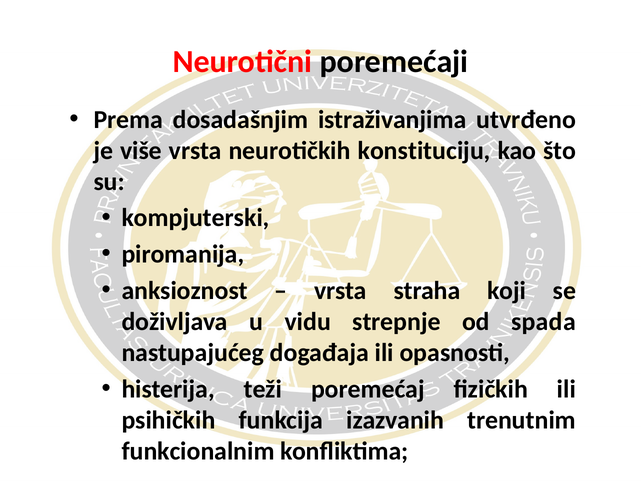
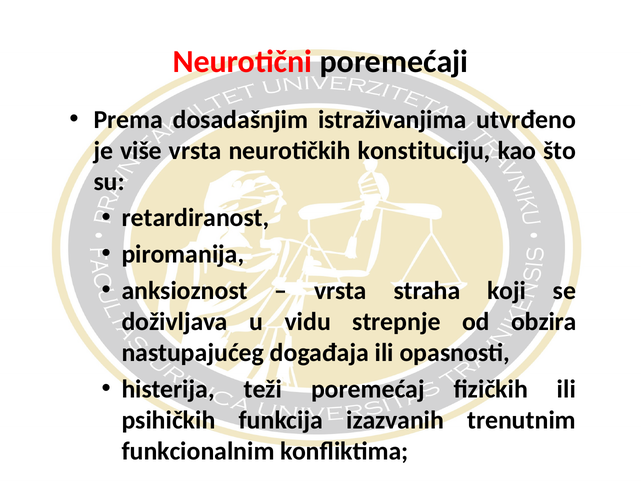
kompjuterski: kompjuterski -> retardiranost (196, 218)
spada: spada -> obzira (544, 322)
